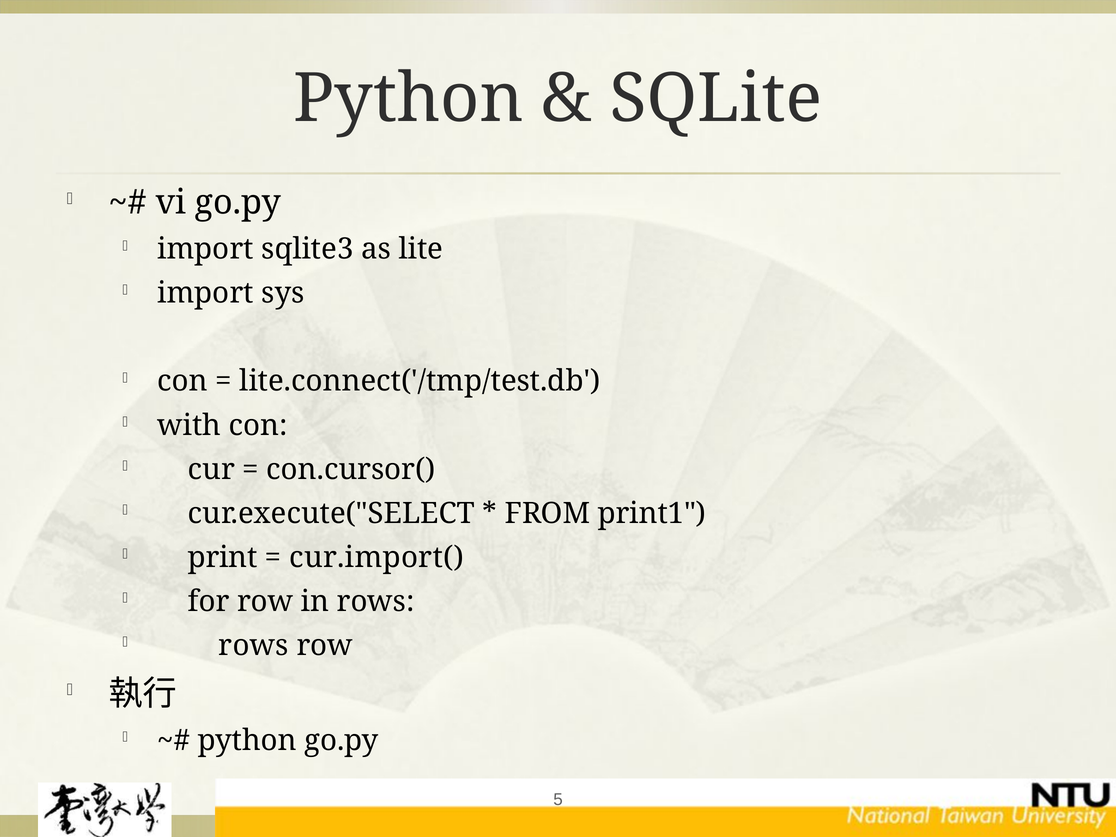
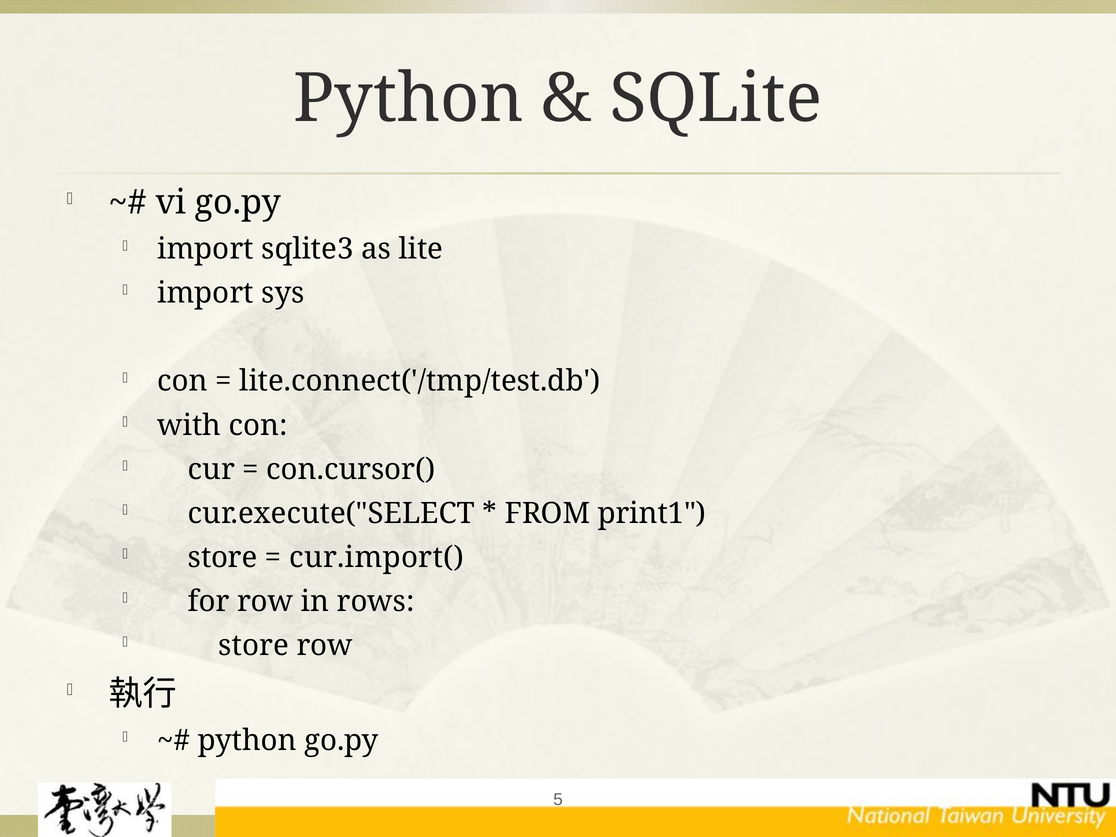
print: print -> store (223, 557)
rows: rows -> store (254, 645)
